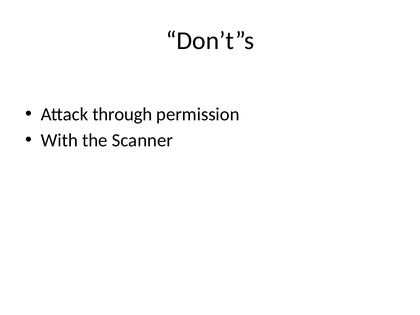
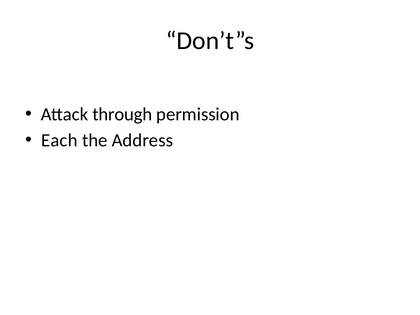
With: With -> Each (59, 140)
Scanner: Scanner -> Address (142, 140)
